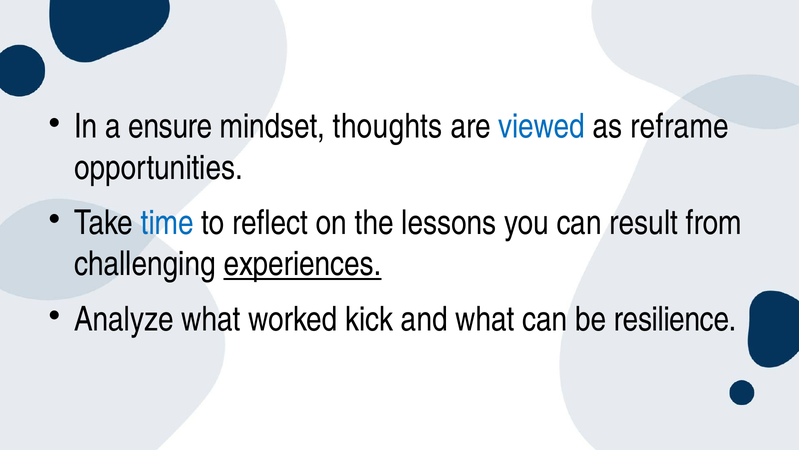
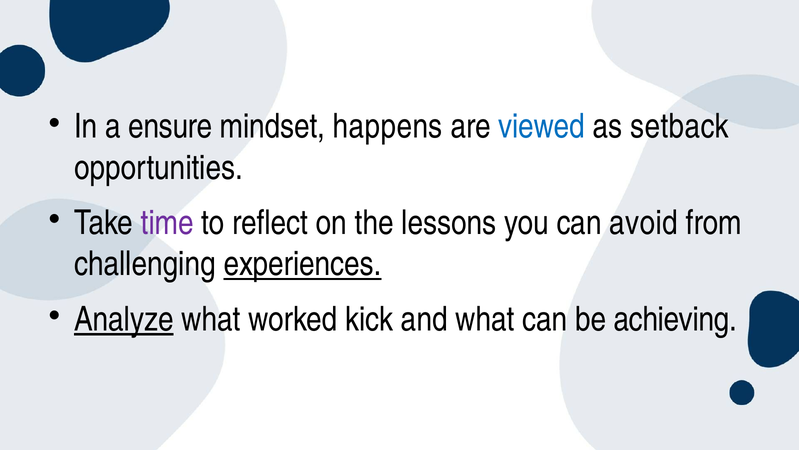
thoughts: thoughts -> happens (388, 127)
reframe: reframe -> setback (680, 127)
time colour: blue -> purple (167, 223)
result: result -> avoid (644, 223)
Analyze underline: none -> present (124, 319)
resilience: resilience -> achieving (675, 319)
